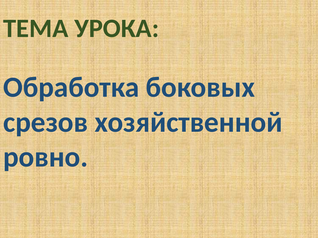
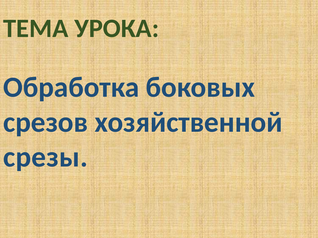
ровно: ровно -> срезы (45, 157)
